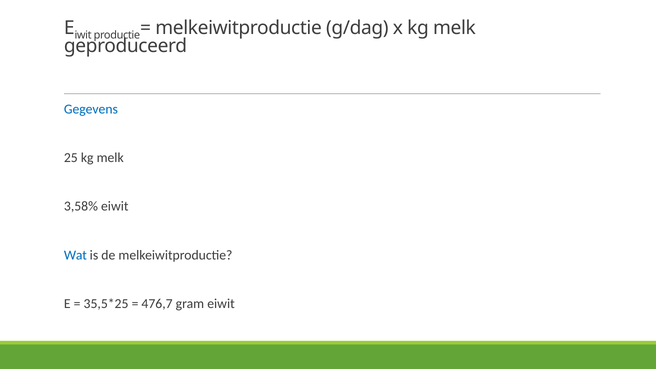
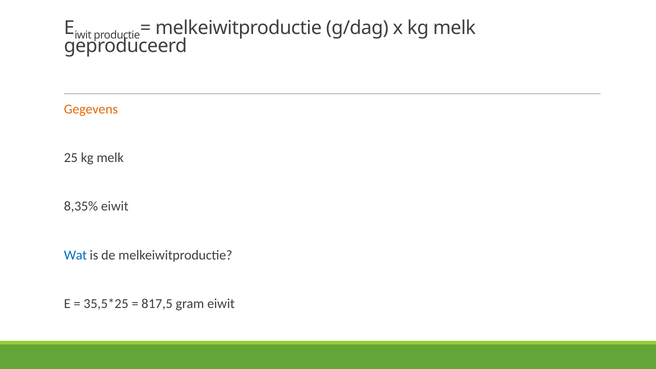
Gegevens colour: blue -> orange (91, 109)
3,58%: 3,58% -> 8,35% (81, 206)
476,7: 476,7 -> 817,5 (157, 304)
